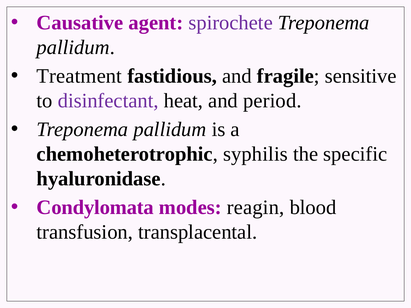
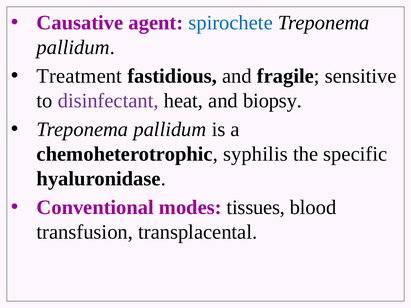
spirochete colour: purple -> blue (231, 23)
period: period -> biopsy (272, 101)
Condylomata: Condylomata -> Conventional (95, 208)
reagin: reagin -> tissues (256, 208)
